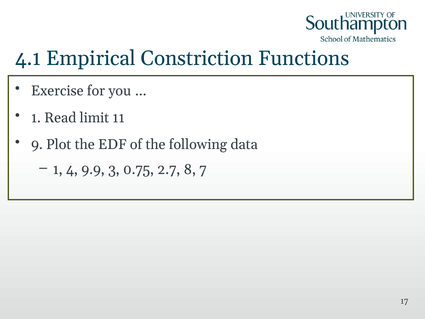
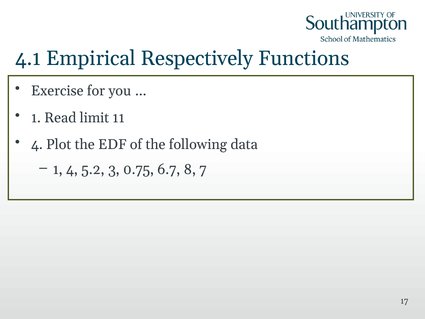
Constriction: Constriction -> Respectively (197, 58)
9: 9 -> 4 (37, 144)
9.9: 9.9 -> 5.2 (93, 169)
2.7: 2.7 -> 6.7 (169, 169)
